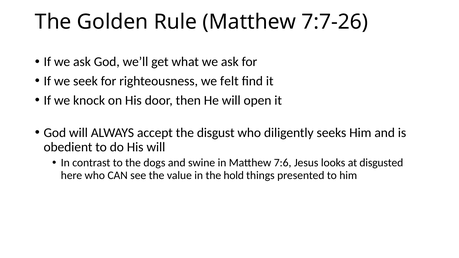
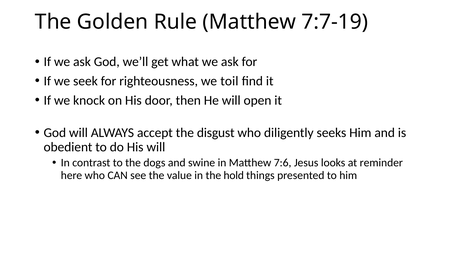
7:7-26: 7:7-26 -> 7:7-19 (335, 22)
felt: felt -> toil (229, 81)
disgusted: disgusted -> reminder (381, 163)
